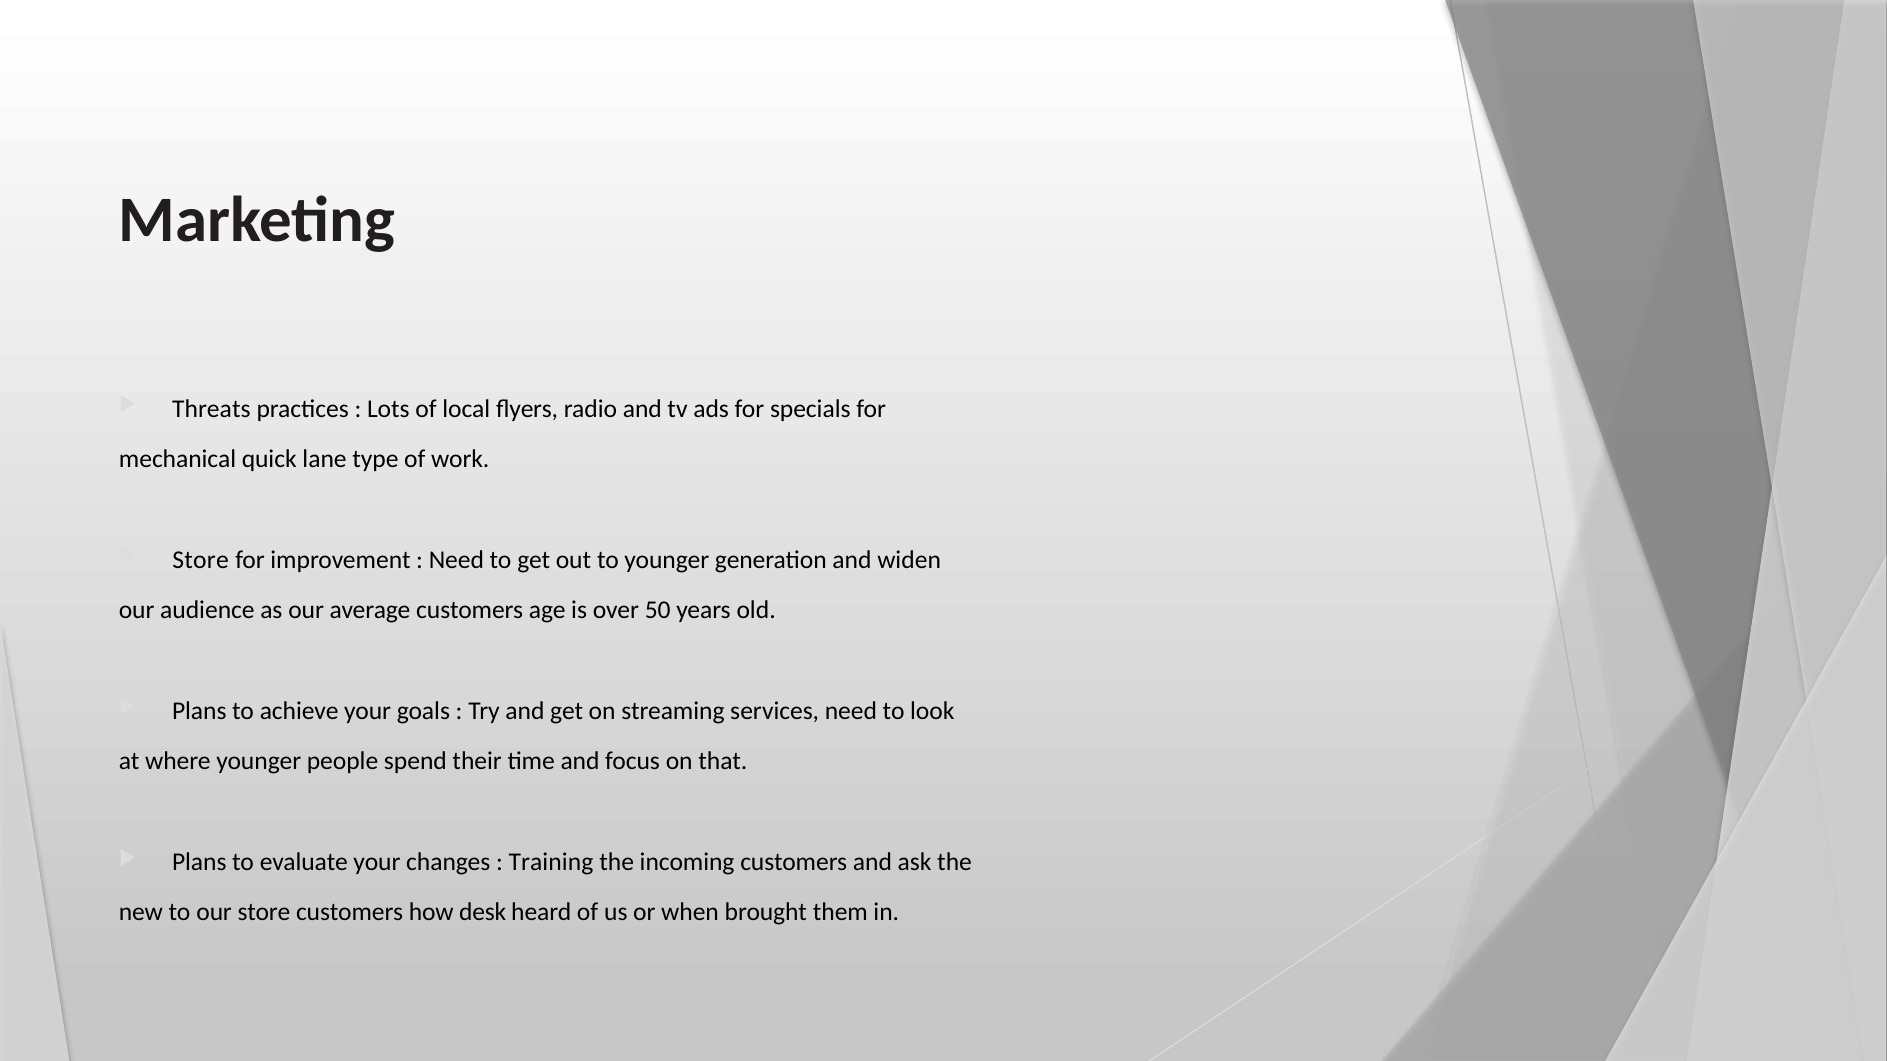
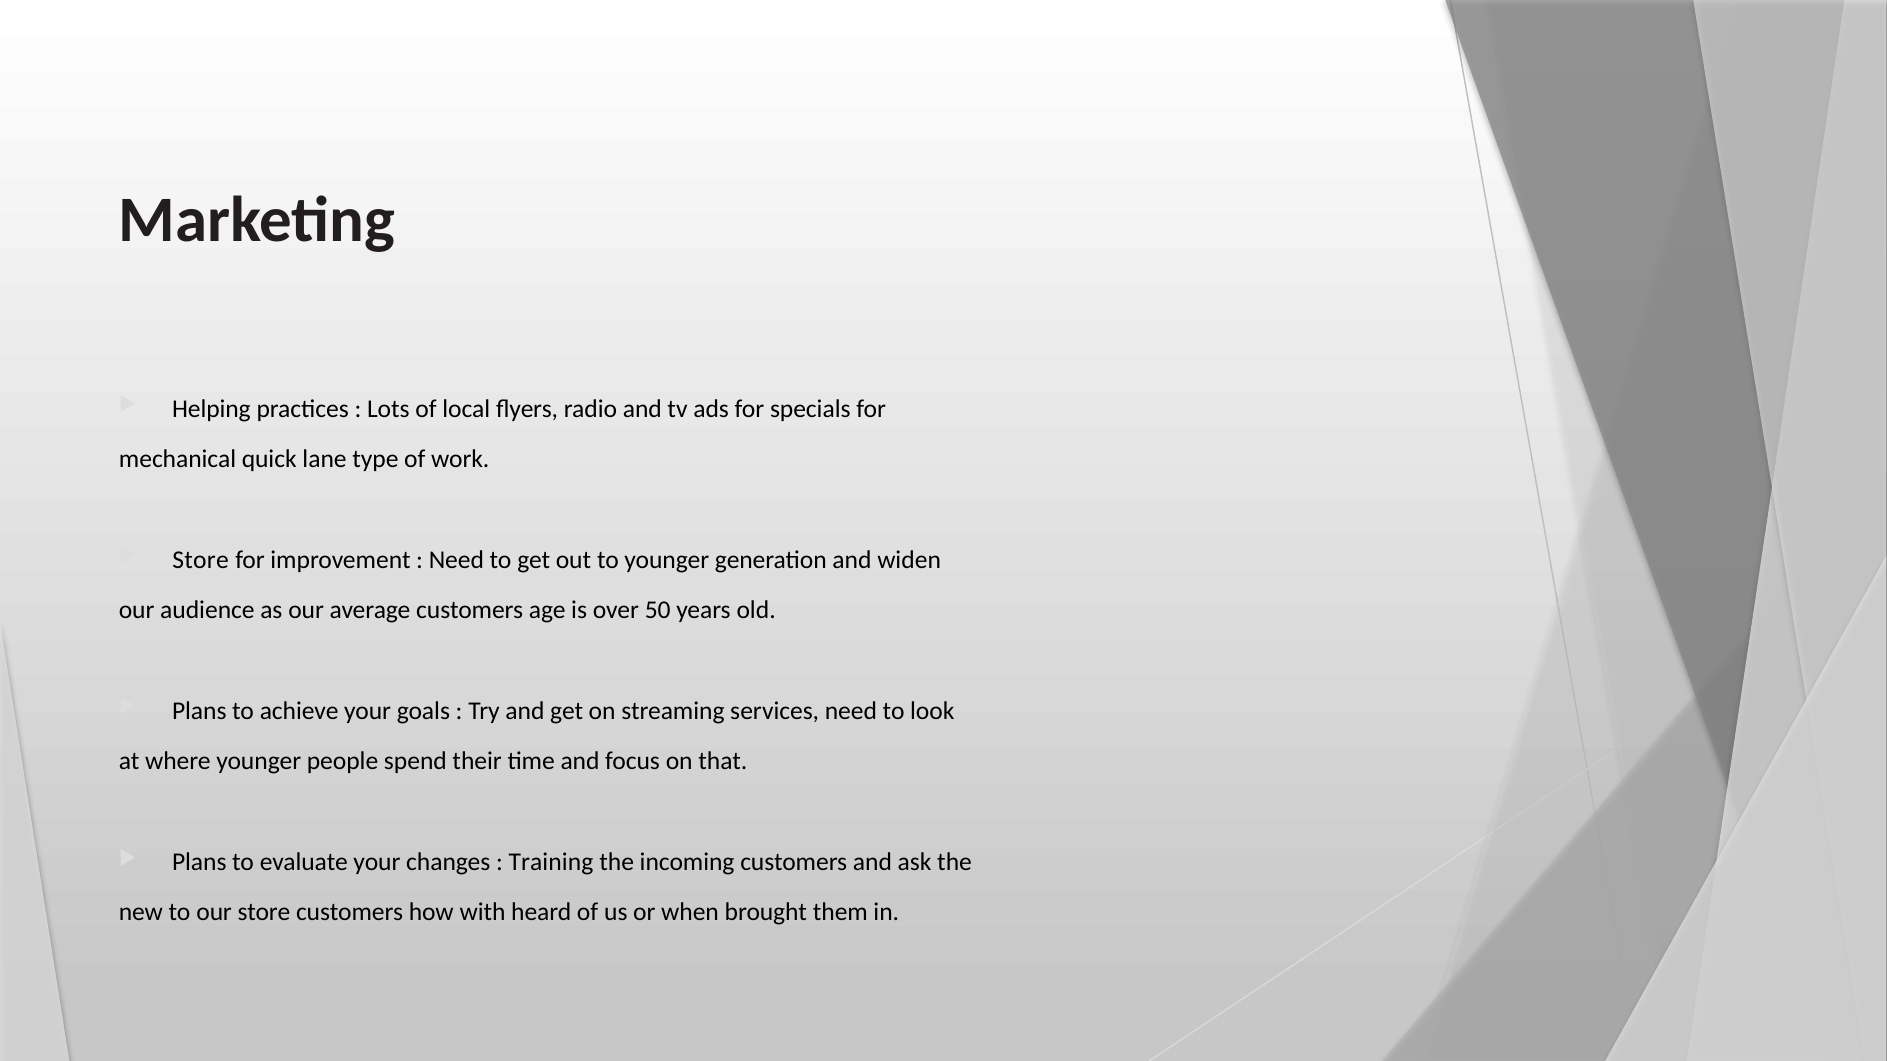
Threats: Threats -> Helping (211, 409)
desk: desk -> with (483, 913)
